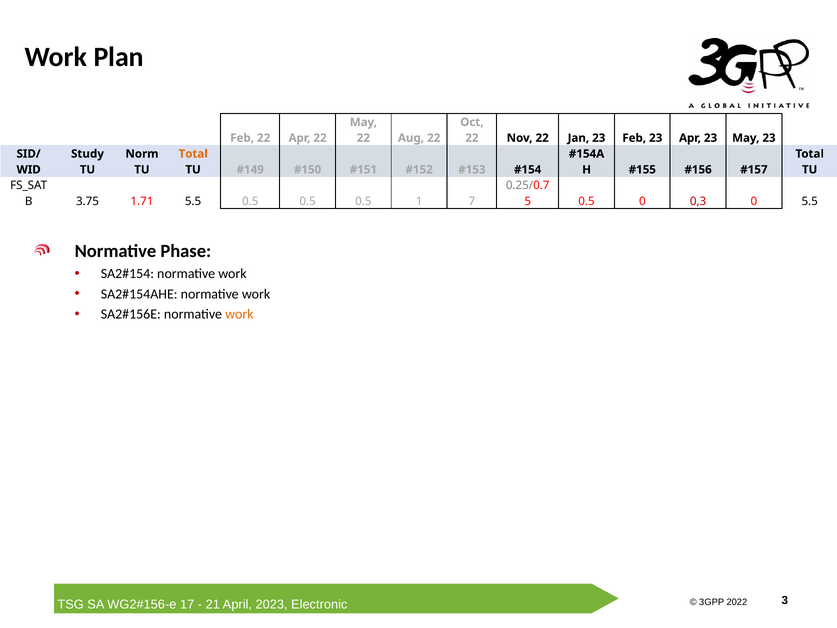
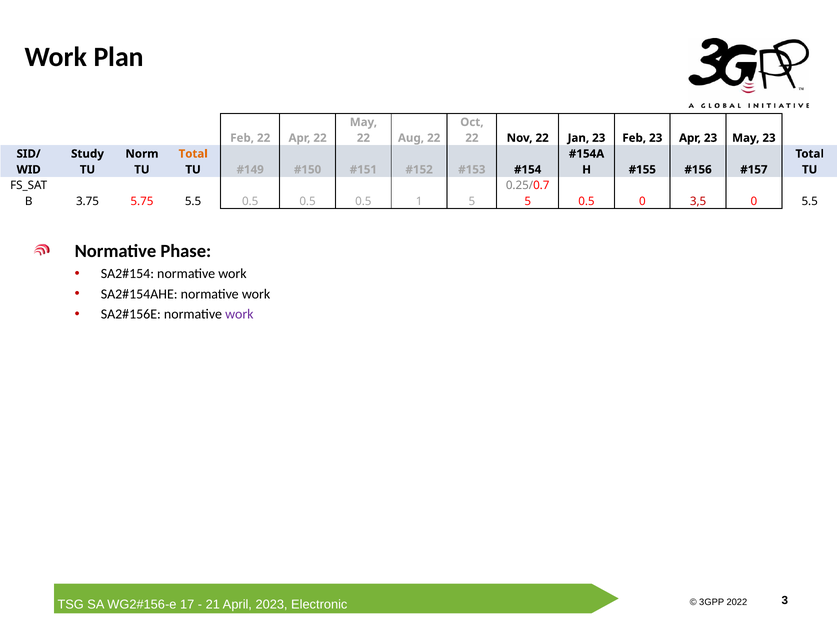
1.71: 1.71 -> 5.75 (142, 201)
1 7: 7 -> 5 (472, 201)
0,3: 0,3 -> 3,5 (698, 201)
work colour: orange -> purple (239, 314)
